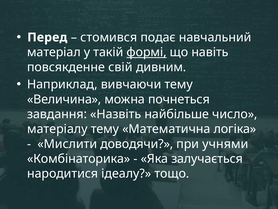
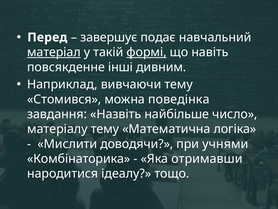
стомився: стомився -> завершує (109, 37)
матеріал underline: none -> present (54, 52)
свій: свій -> інші (120, 67)
Величина: Величина -> Стомився (64, 99)
почнеться: почнеться -> поведінка (179, 99)
залучається: залучається -> отримавши (207, 158)
